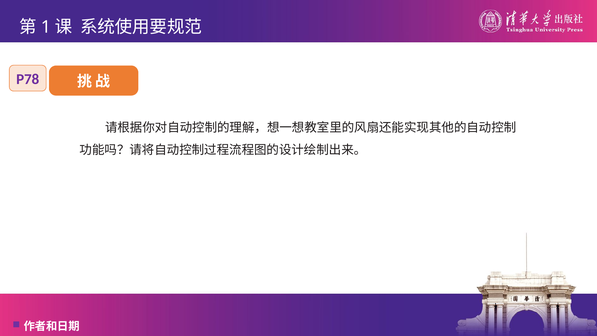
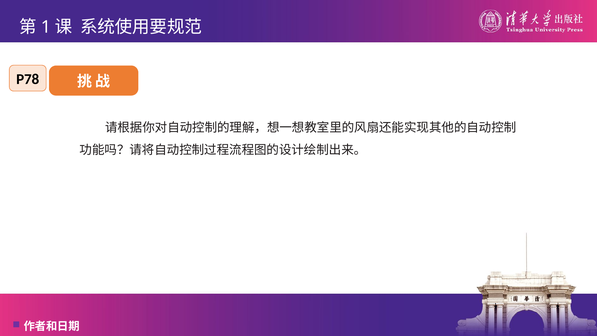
P78 colour: purple -> black (28, 79)
